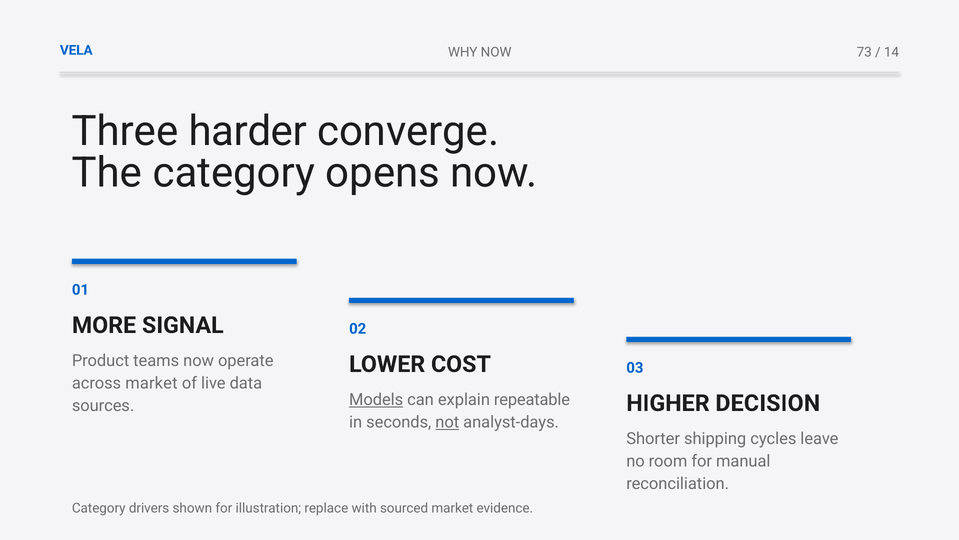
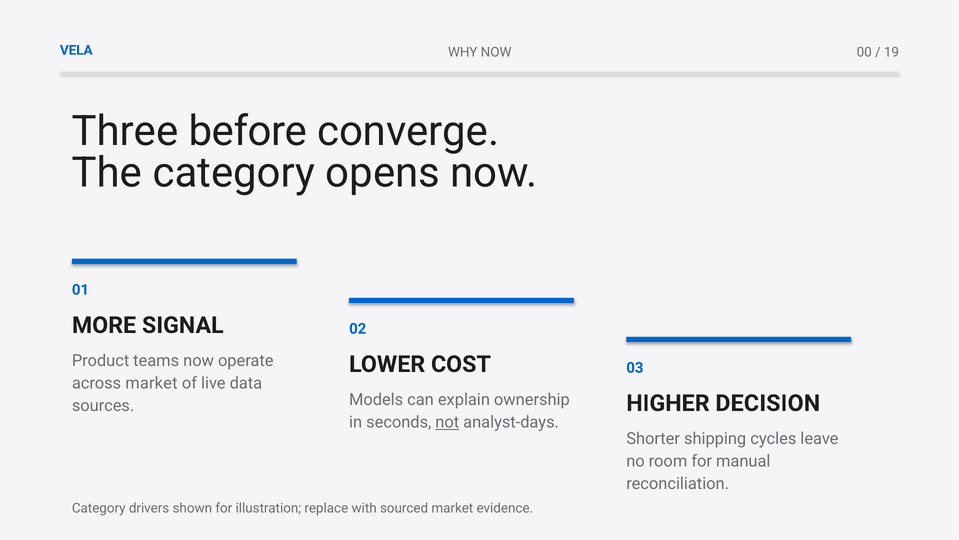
73: 73 -> 00 (864, 52)
14: 14 -> 19 (891, 52)
harder: harder -> before (248, 131)
Models underline: present -> none (376, 400)
repeatable: repeatable -> ownership (532, 400)
